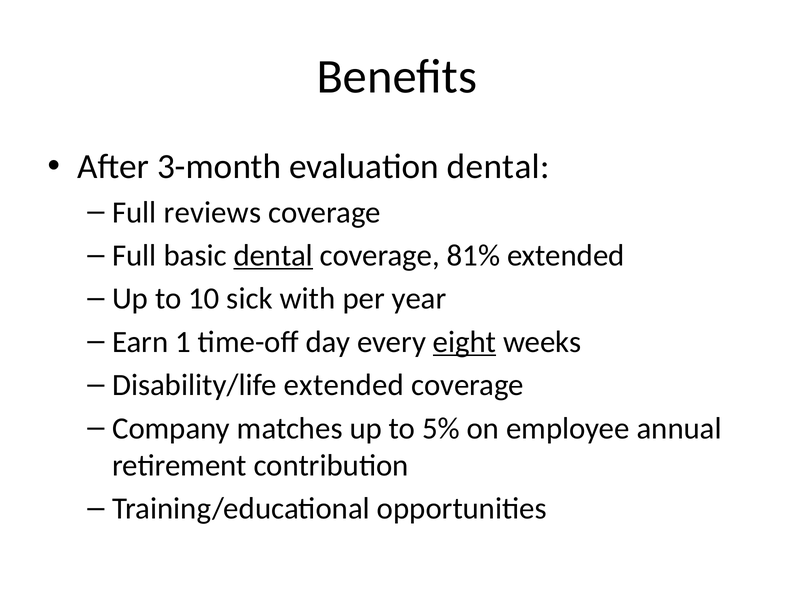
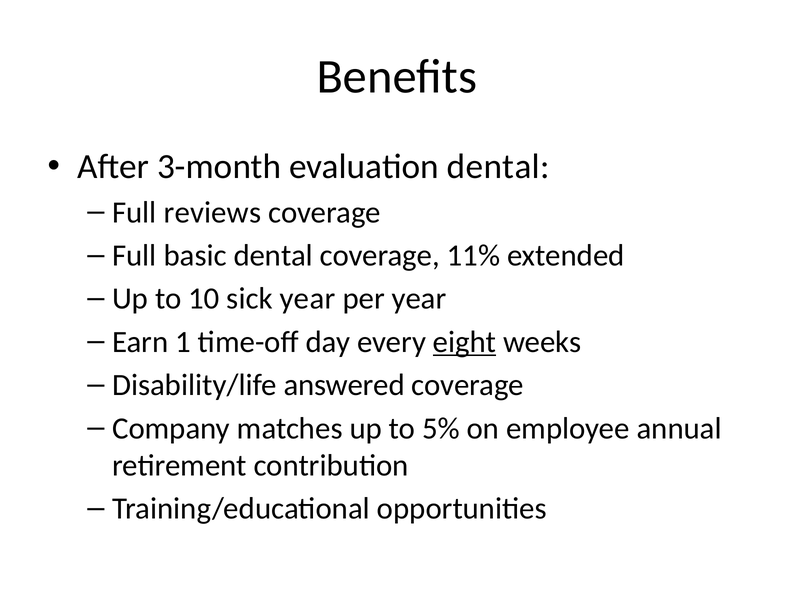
dental underline: present -> none (273, 255)
81%: 81% -> 11% (473, 255)
sick with: with -> year (308, 298)
Disability/life extended: extended -> answered (344, 385)
